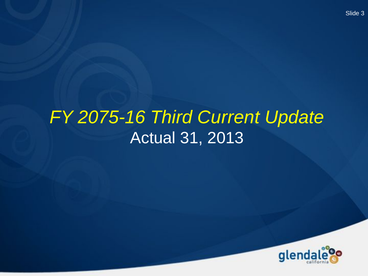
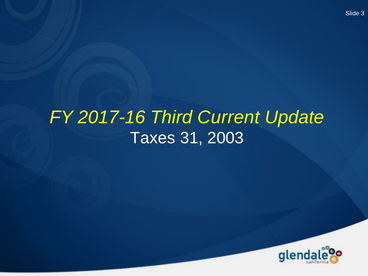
2075-16: 2075-16 -> 2017-16 (112, 117)
Actual: Actual -> Taxes (153, 138)
2013: 2013 -> 2003 (226, 138)
